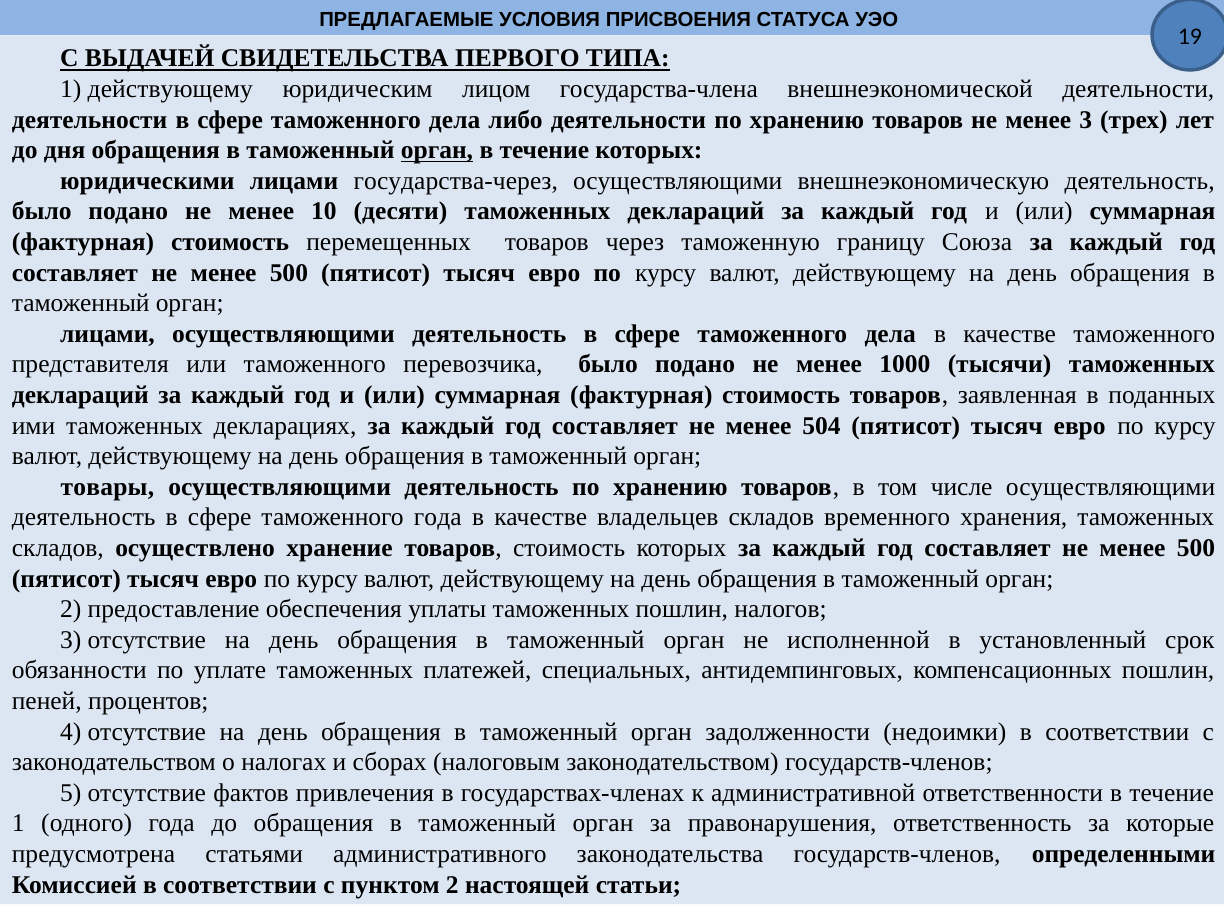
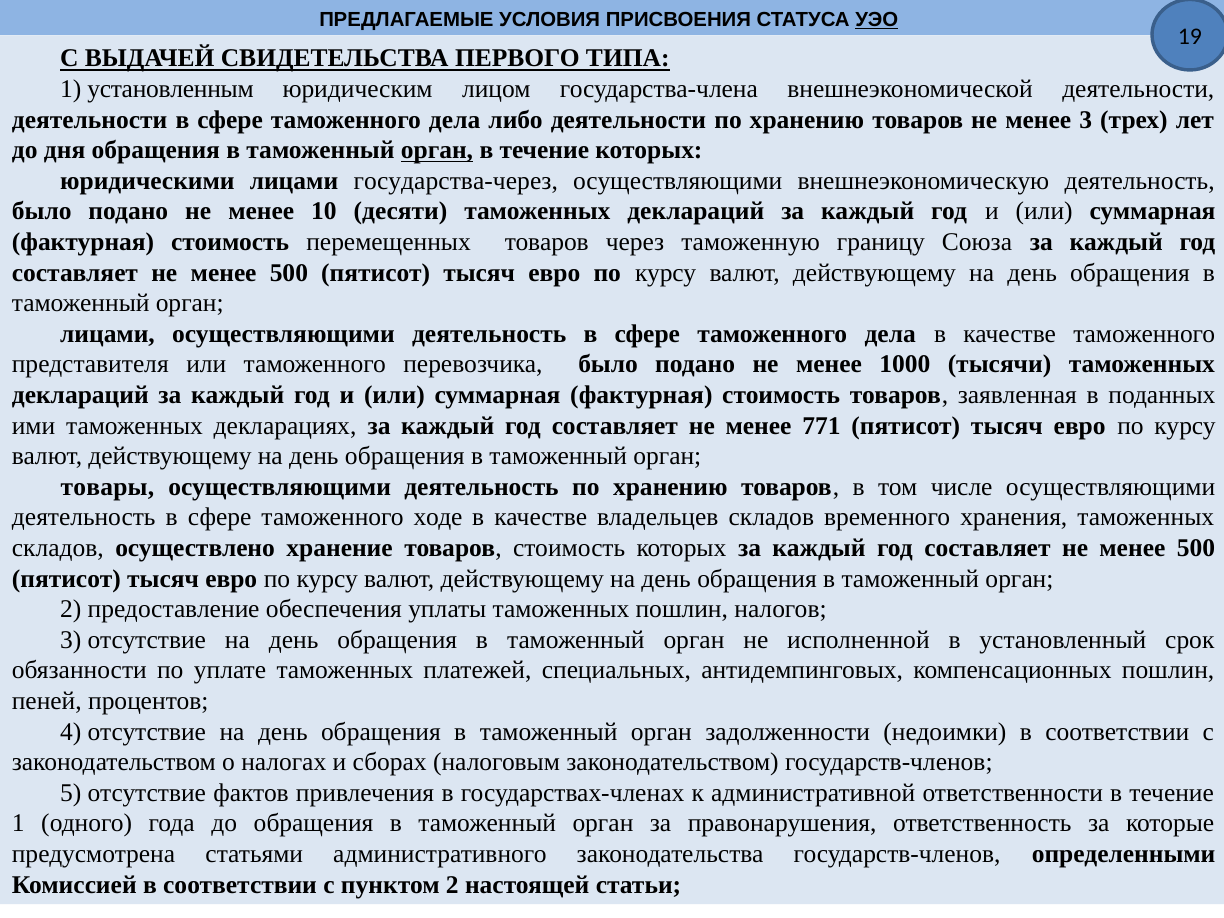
УЭО underline: none -> present (877, 20)
1 действующему: действующему -> установленным (170, 89)
504: 504 -> 771 (821, 426)
таможенного года: года -> ходе (438, 518)
